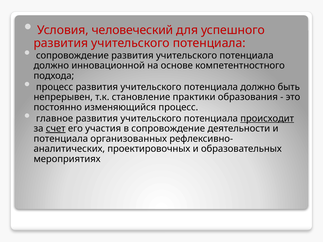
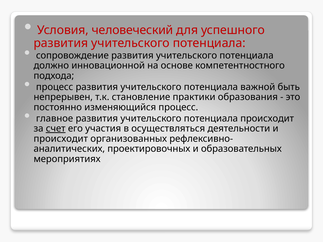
должно: должно -> важной (258, 87)
происходит underline: present -> none (267, 119)
в сопровождение: сопровождение -> осуществляться (168, 129)
потенциала: потенциала -> происходит (61, 139)
